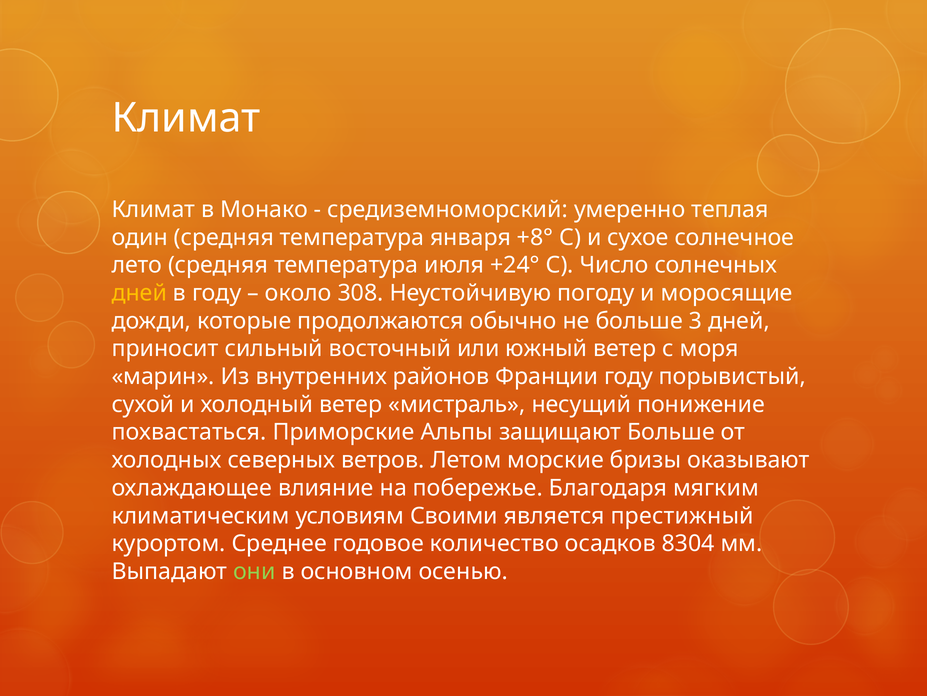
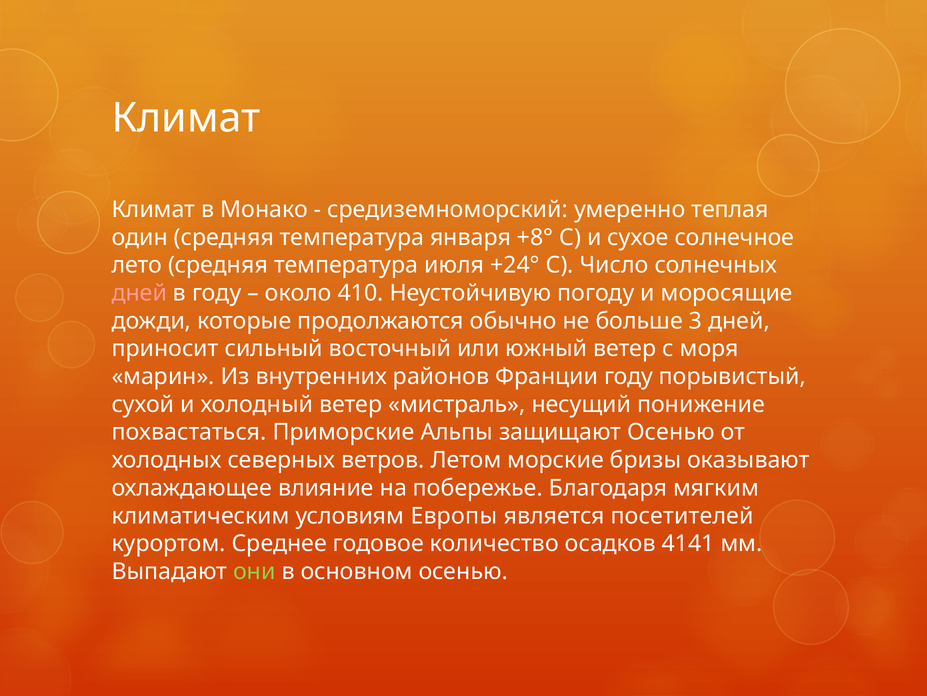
дней colour: yellow -> pink (139, 293)
308: 308 -> 410 (361, 293)
защищают Больше: Больше -> Осенью (671, 432)
Своими: Своими -> Европы (454, 515)
престижный: престижный -> посетителей (682, 515)
8304: 8304 -> 4141 (688, 543)
